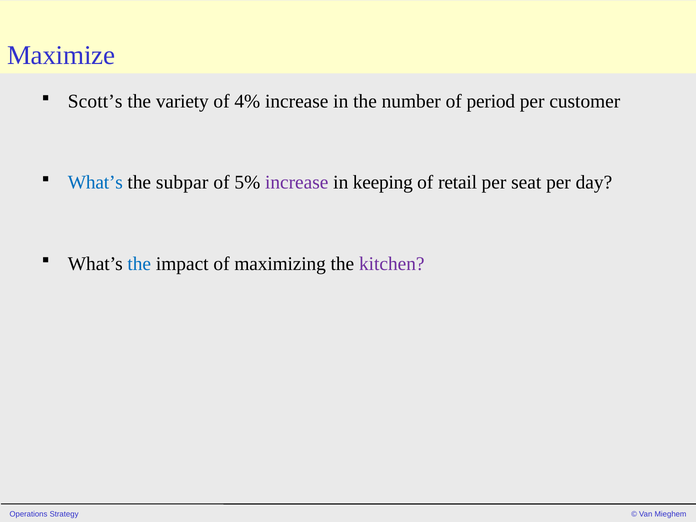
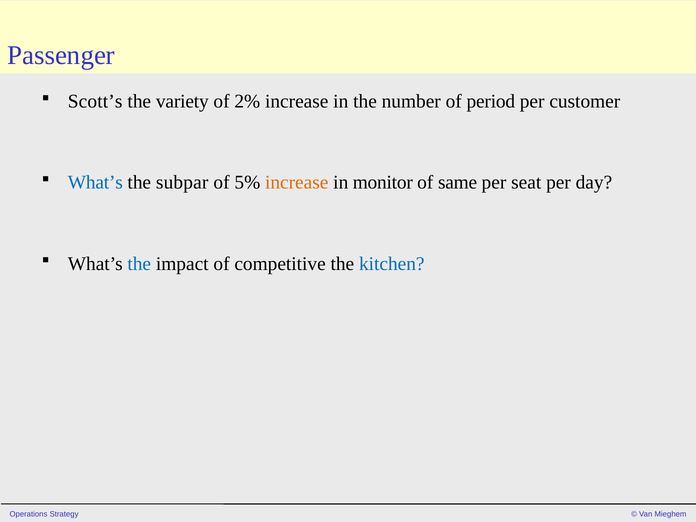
Maximize: Maximize -> Passenger (61, 55)
4%: 4% -> 2% (247, 101)
increase colour: purple -> orange (297, 183)
keeping: keeping -> monitor (383, 183)
retail: retail -> same (458, 183)
maximizing: maximizing -> competitive (280, 264)
kitchen colour: purple -> blue (392, 264)
